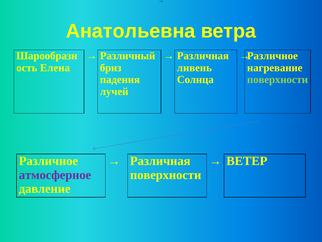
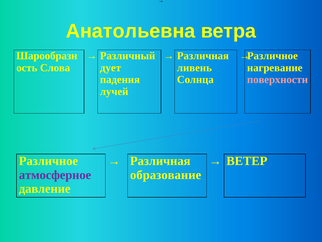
Елена: Елена -> Слова (55, 68)
бриз: бриз -> дует (111, 68)
поверхности colour: light green -> pink (278, 79)
поверхности: поверхности -> образование (166, 175)
